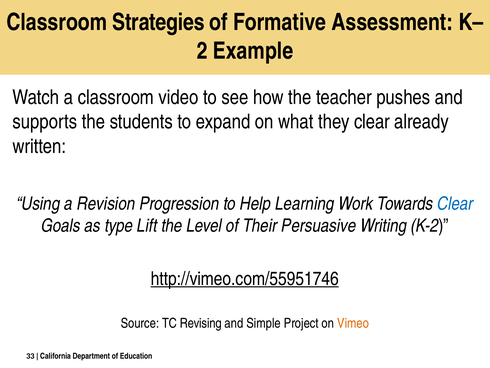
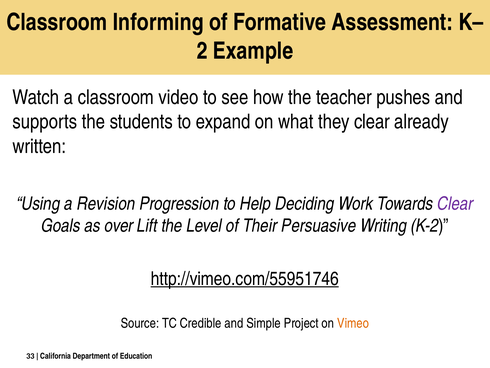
Strategies: Strategies -> Informing (158, 22)
Learning: Learning -> Deciding (305, 204)
Clear colour: blue -> purple (455, 204)
type: type -> over (119, 226)
Revising: Revising -> Credible (201, 323)
